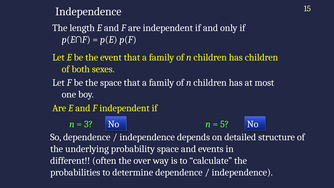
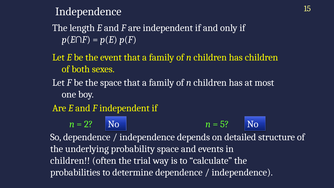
3: 3 -> 2 (88, 124)
different: different -> children (70, 161)
over: over -> trial (142, 161)
